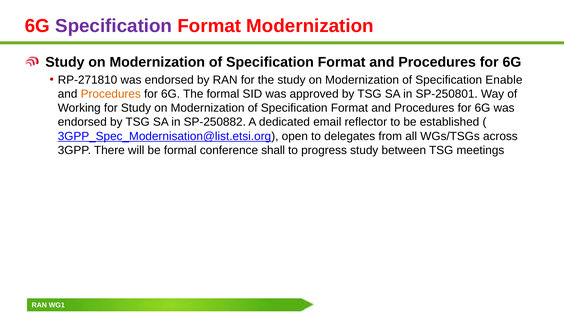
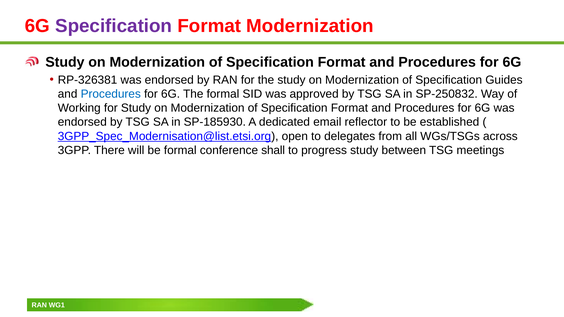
RP-271810: RP-271810 -> RP-326381 (88, 80)
Enable: Enable -> Guides (504, 80)
Procedures colour: orange -> blue (111, 94)
SP-250801: SP-250801 -> SP-250832 (447, 94)
SP-250882: SP-250882 -> SP-185930 (215, 122)
